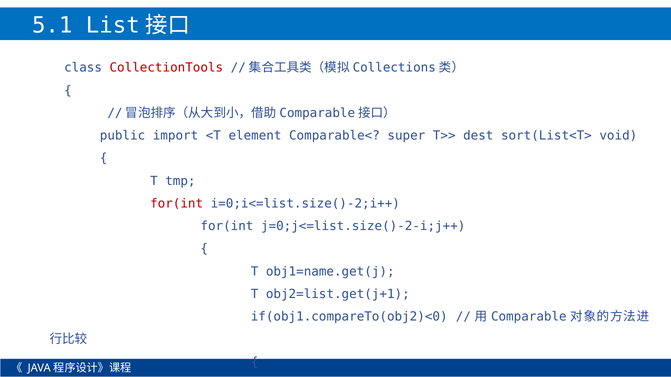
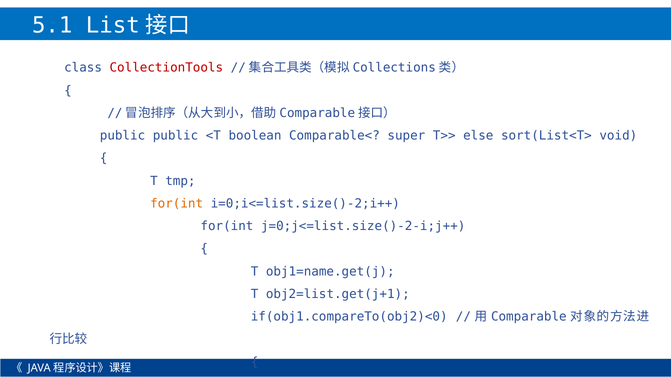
public import: import -> public (176, 136)
element: element -> boolean (255, 136)
dest: dest -> else (478, 136)
for(int colour: red -> orange (177, 204)
